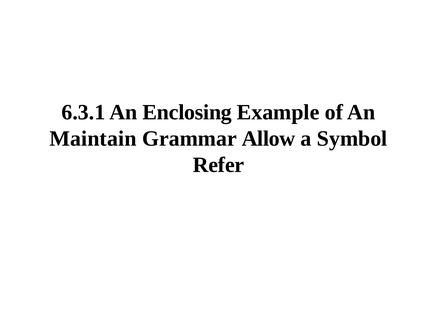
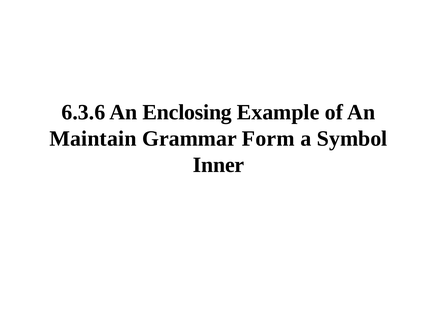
6.3.1: 6.3.1 -> 6.3.6 (83, 112)
Allow: Allow -> Form (268, 138)
Refer: Refer -> Inner (219, 165)
